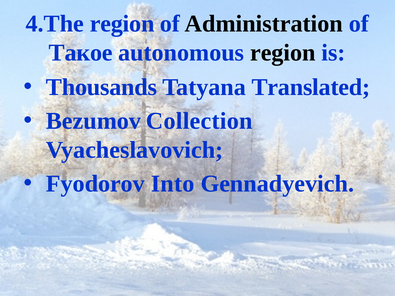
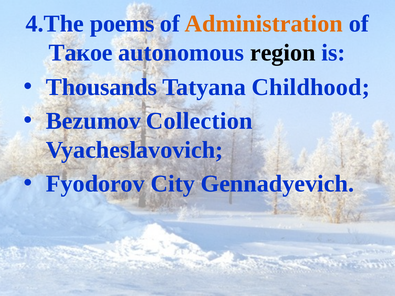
4.The region: region -> poems (122, 24)
Administration colour: black -> orange (264, 24)
Translated: Translated -> Childhood (311, 87)
Into: Into -> City (173, 184)
